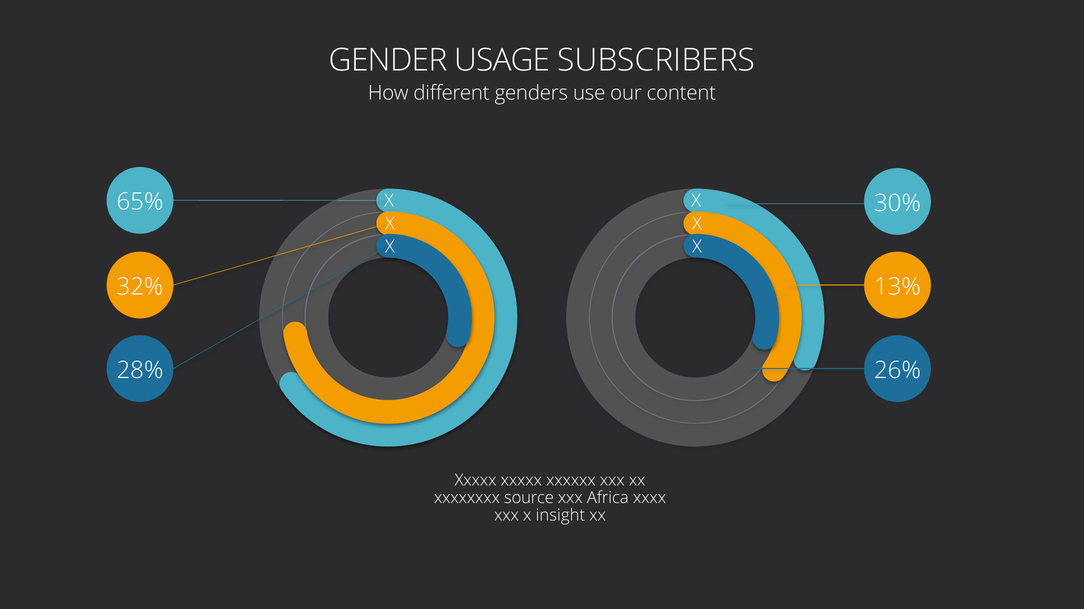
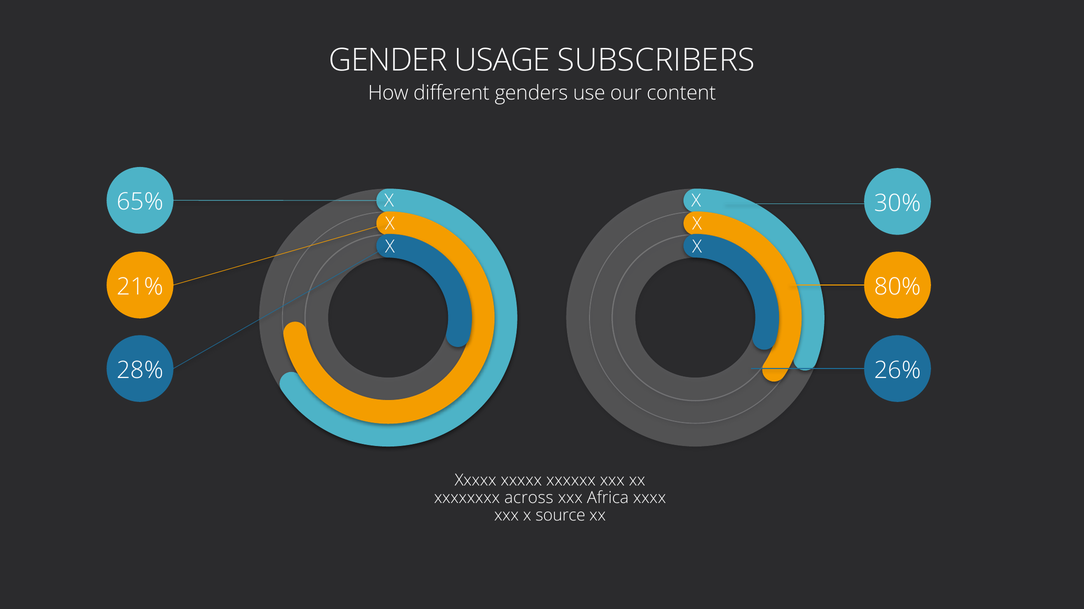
32%: 32% -> 21% (140, 287)
13%: 13% -> 80% (897, 287)
source: source -> across (529, 498)
insight: insight -> source (560, 516)
